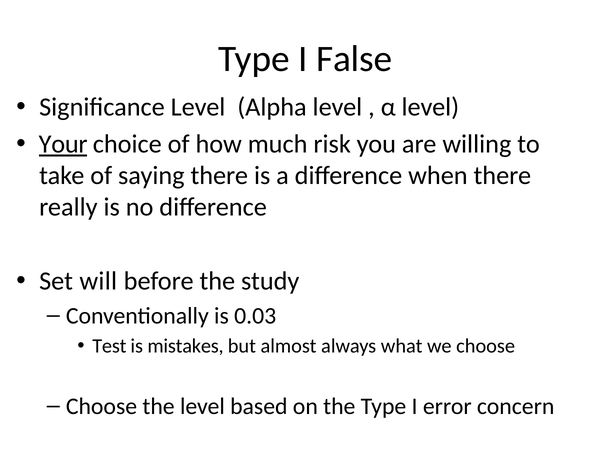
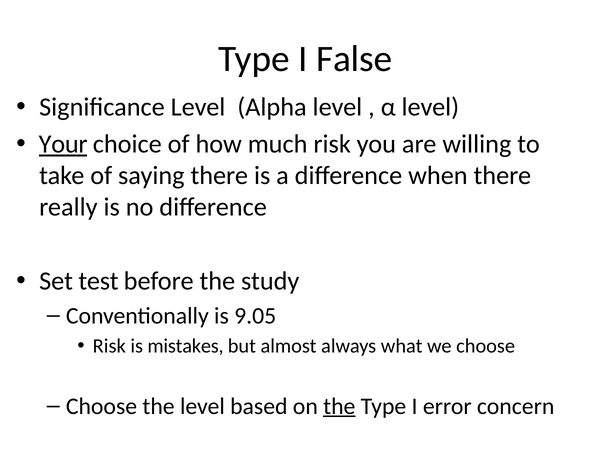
will: will -> test (99, 281)
0.03: 0.03 -> 9.05 (255, 316)
Test: Test -> Risk (109, 346)
the underline: none -> present (339, 406)
